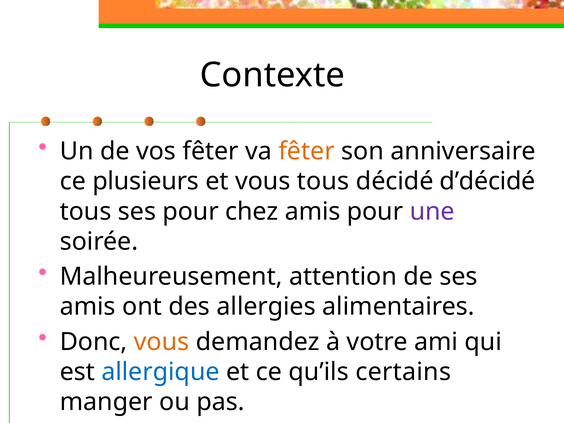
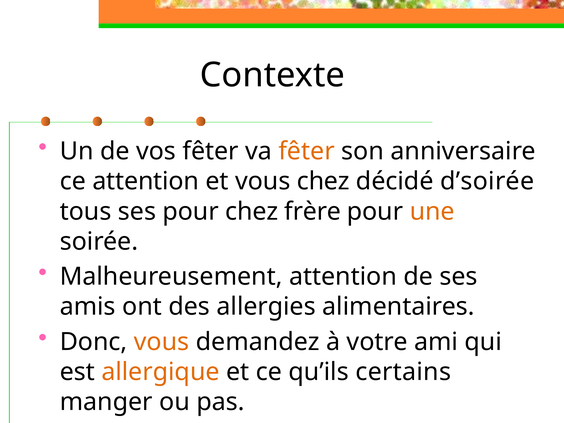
ce plusieurs: plusieurs -> attention (146, 181)
vous tous: tous -> chez (323, 181)
d’décidé: d’décidé -> d’soirée (487, 181)
chez amis: amis -> frère (313, 211)
une colour: purple -> orange (432, 211)
allergique colour: blue -> orange (161, 372)
